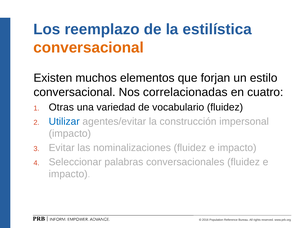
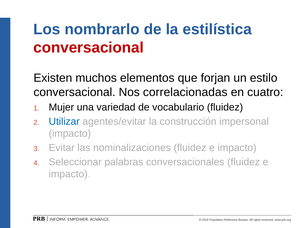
reemplazo: reemplazo -> nombrarlo (102, 29)
conversacional colour: orange -> red (89, 48)
Otras: Otras -> Mujer (61, 107)
